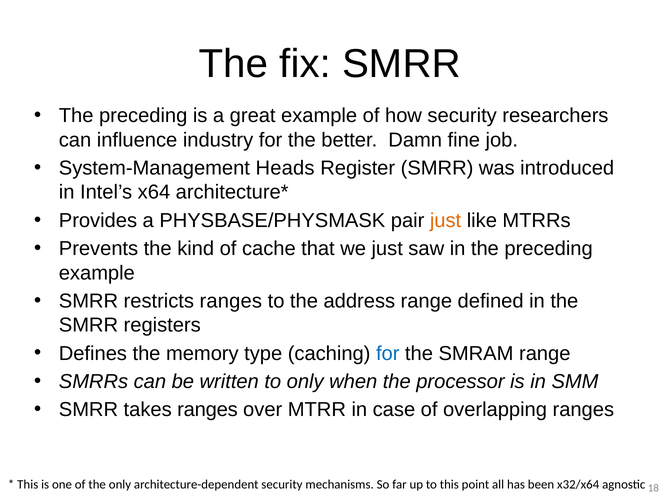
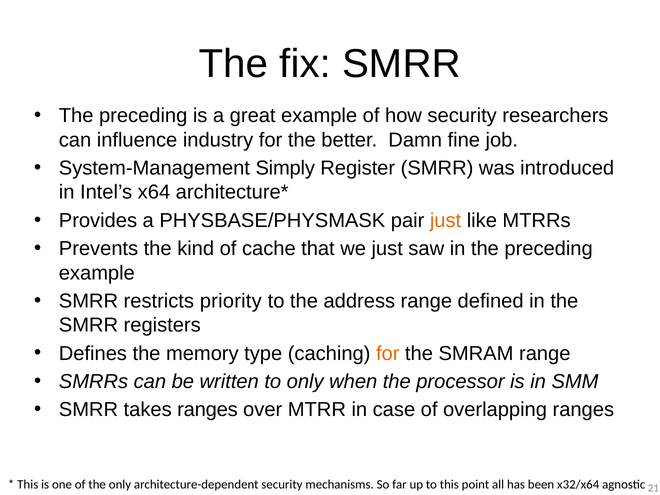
Heads: Heads -> Simply (285, 168)
restricts ranges: ranges -> priority (231, 301)
for colour: blue -> orange (388, 353)
18: 18 -> 21 (653, 488)
